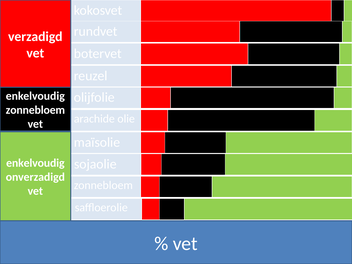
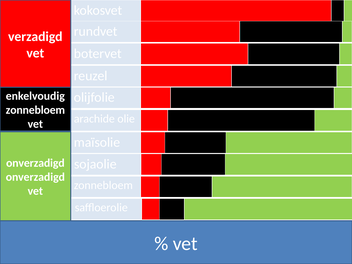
enkelvoudig: enkelvoudig -> onverzadigd (35, 163)
